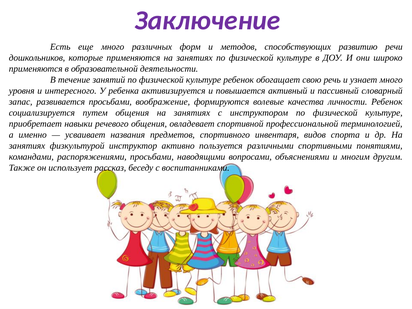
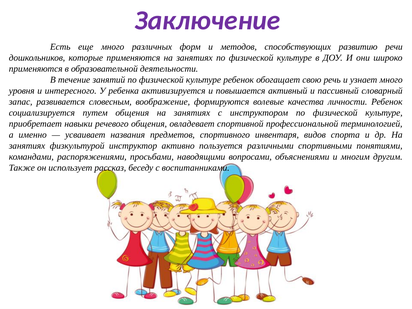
развивается просьбами: просьбами -> словесным (110, 102)
